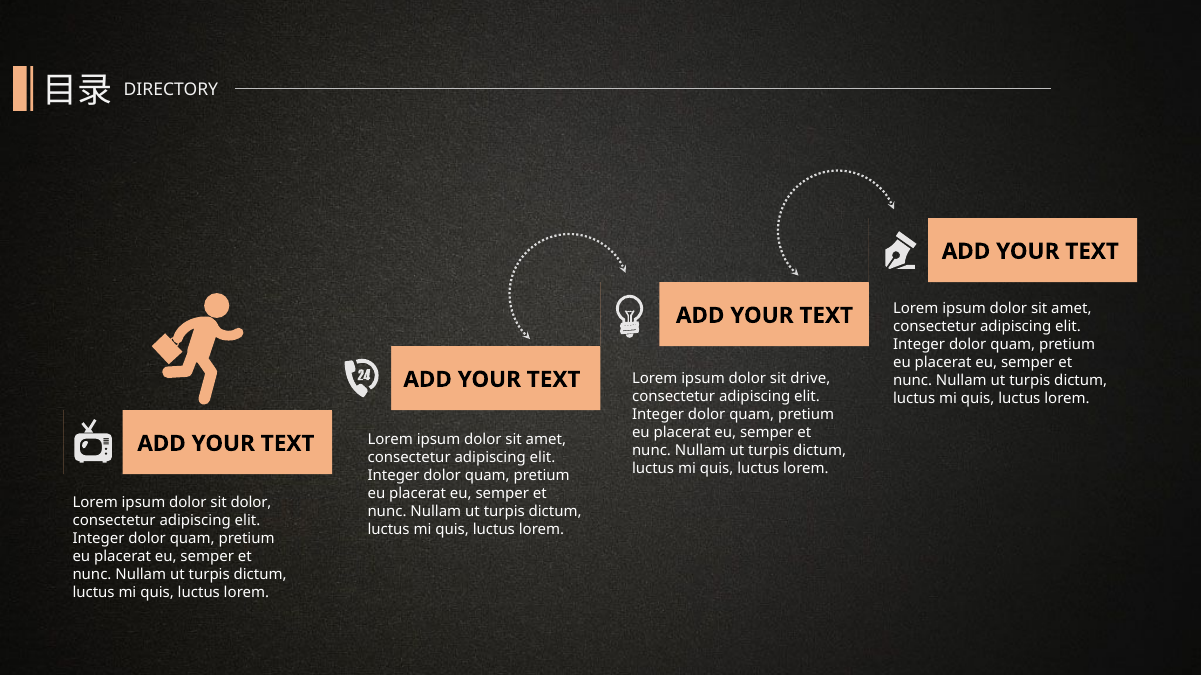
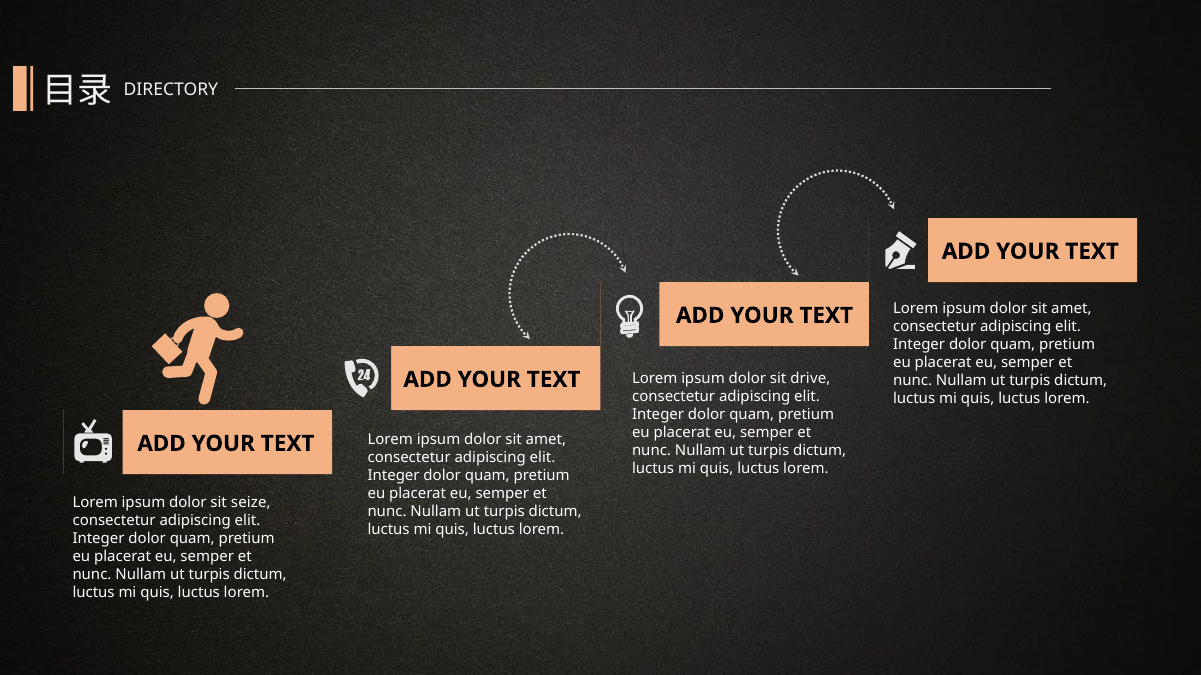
sit dolor: dolor -> seize (251, 503)
